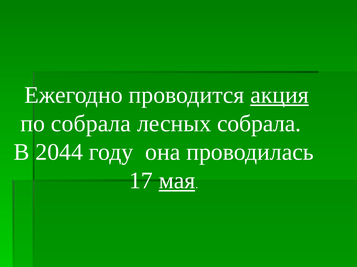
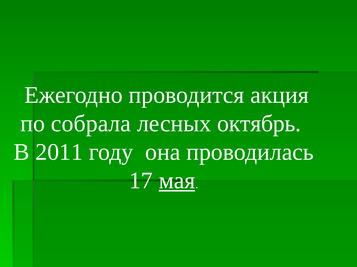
акция underline: present -> none (280, 95)
лесных собрала: собрала -> октябрь (259, 124)
2044: 2044 -> 2011 (59, 152)
